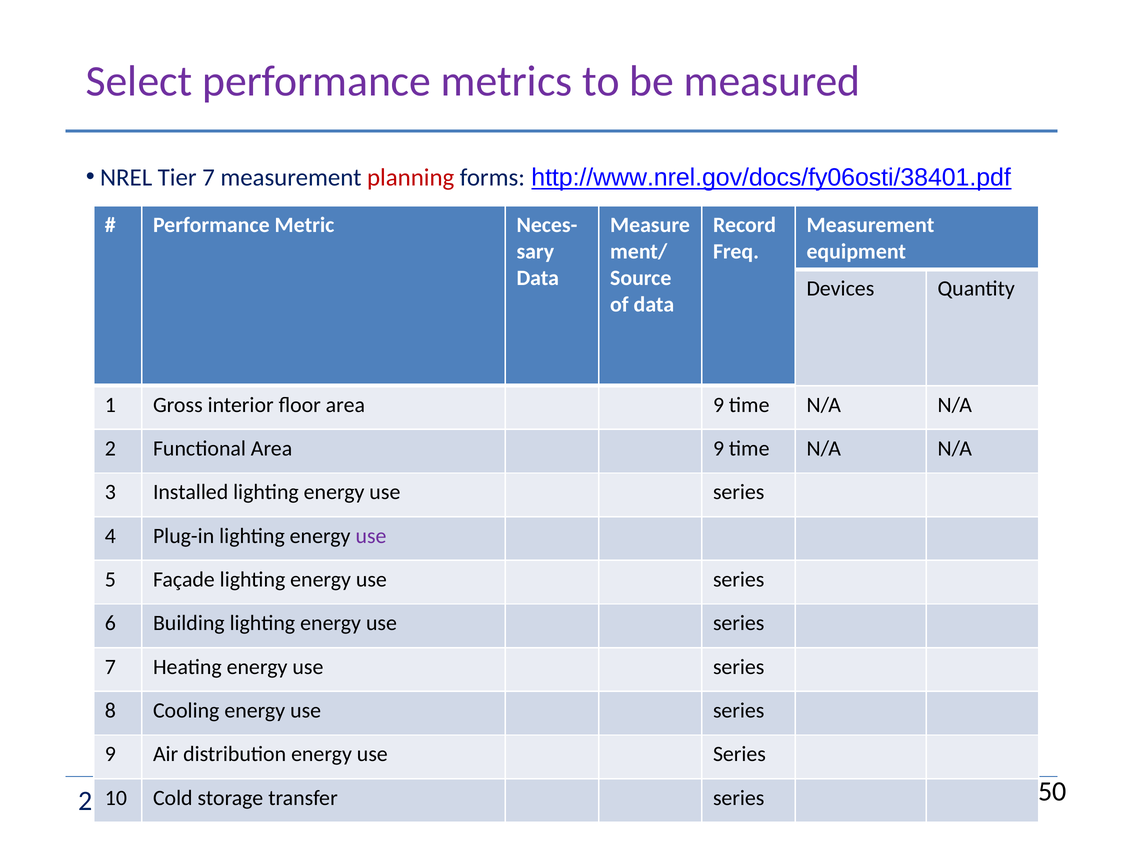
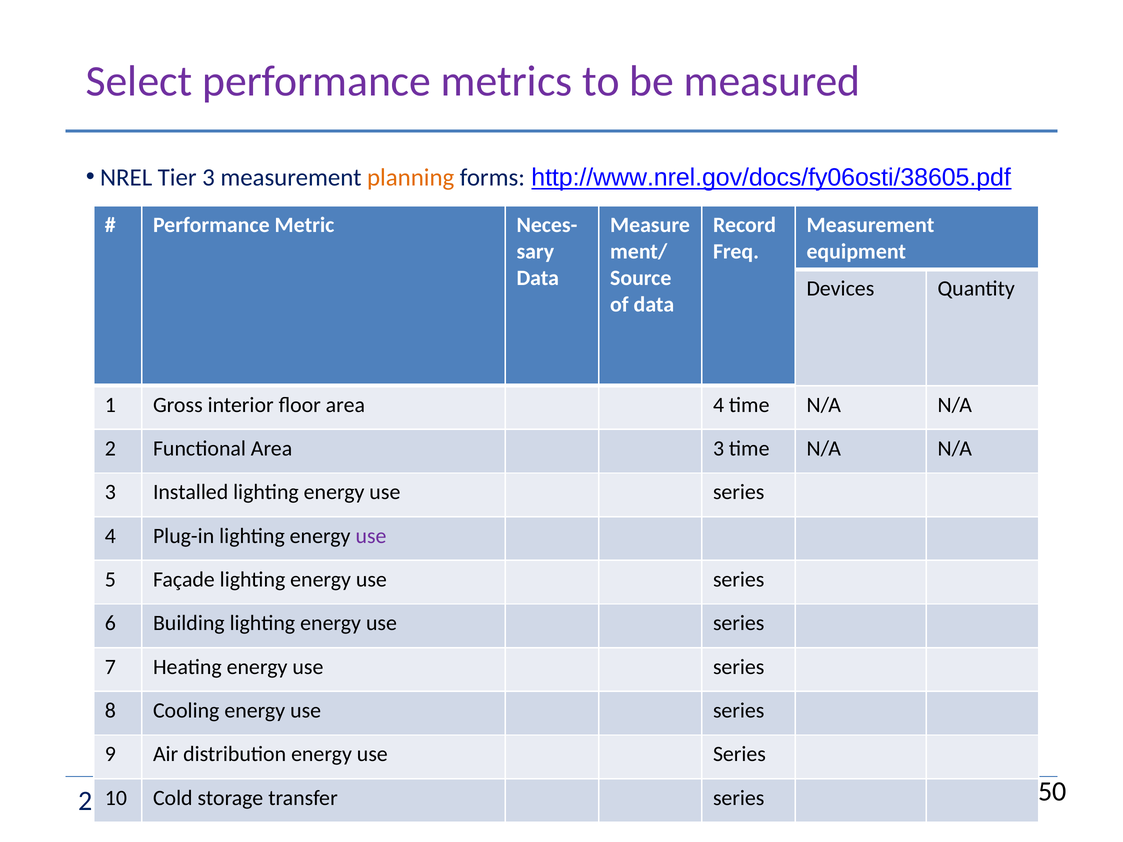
Tier 7: 7 -> 3 (208, 178)
planning colour: red -> orange (411, 178)
http://www.nrel.gov/docs/fy06osti/38401.pdf: http://www.nrel.gov/docs/fy06osti/38401.pdf -> http://www.nrel.gov/docs/fy06osti/38605.pdf (771, 178)
floor area 9: 9 -> 4 (719, 405)
Functional Area 9: 9 -> 3 (719, 449)
